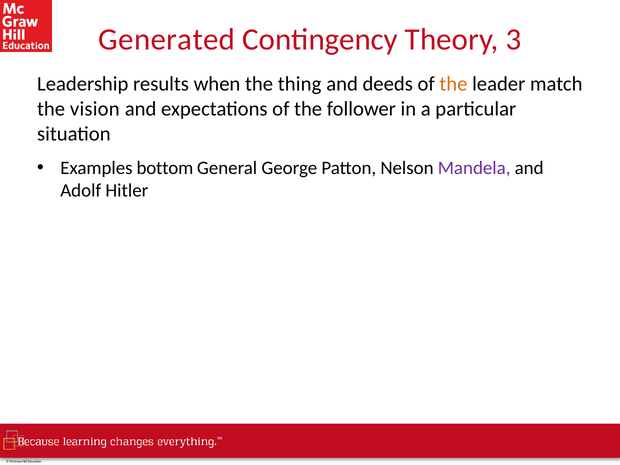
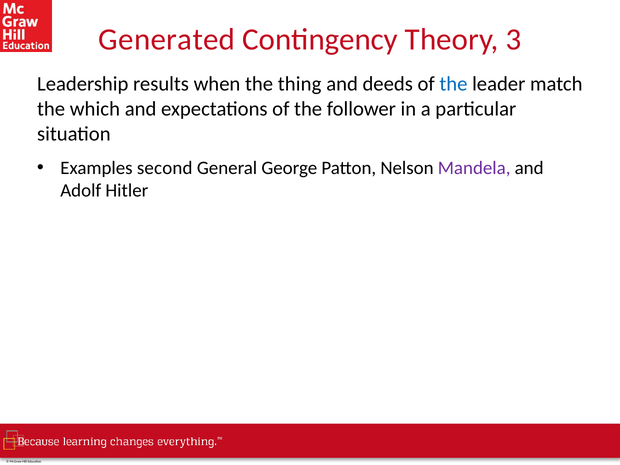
the colour: orange -> blue (453, 84)
vision: vision -> which (95, 109)
bottom: bottom -> second (165, 168)
